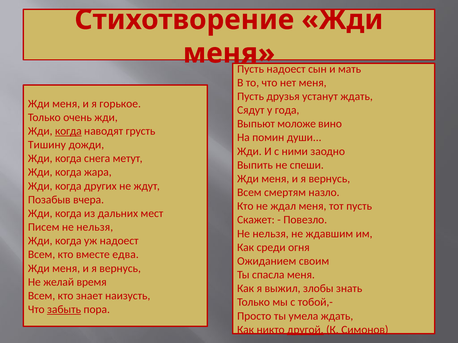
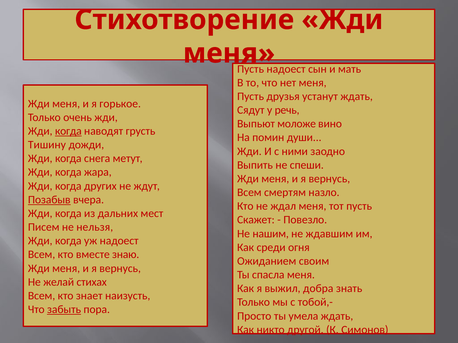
года: года -> речь (287, 110)
Позабыв underline: none -> present (49, 200)
нельзя: нельзя -> нашим (271, 234)
едва: едва -> знаю (126, 255)
время: время -> стихах (92, 282)
злобы: злобы -> добра (318, 289)
другой underline: present -> none (305, 330)
